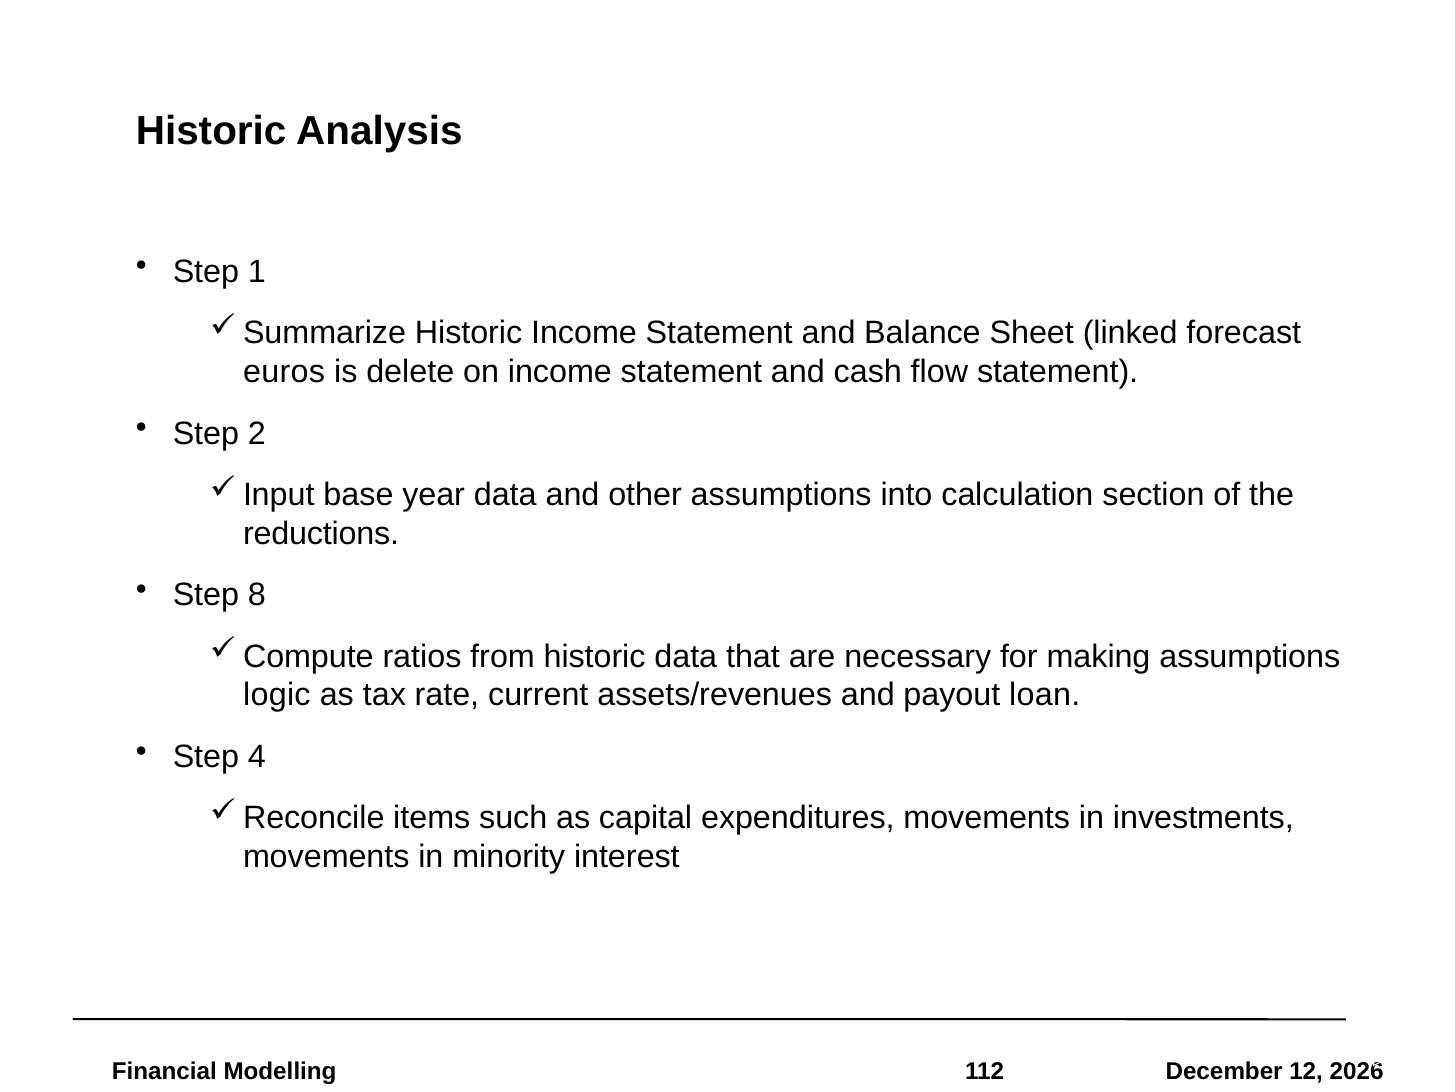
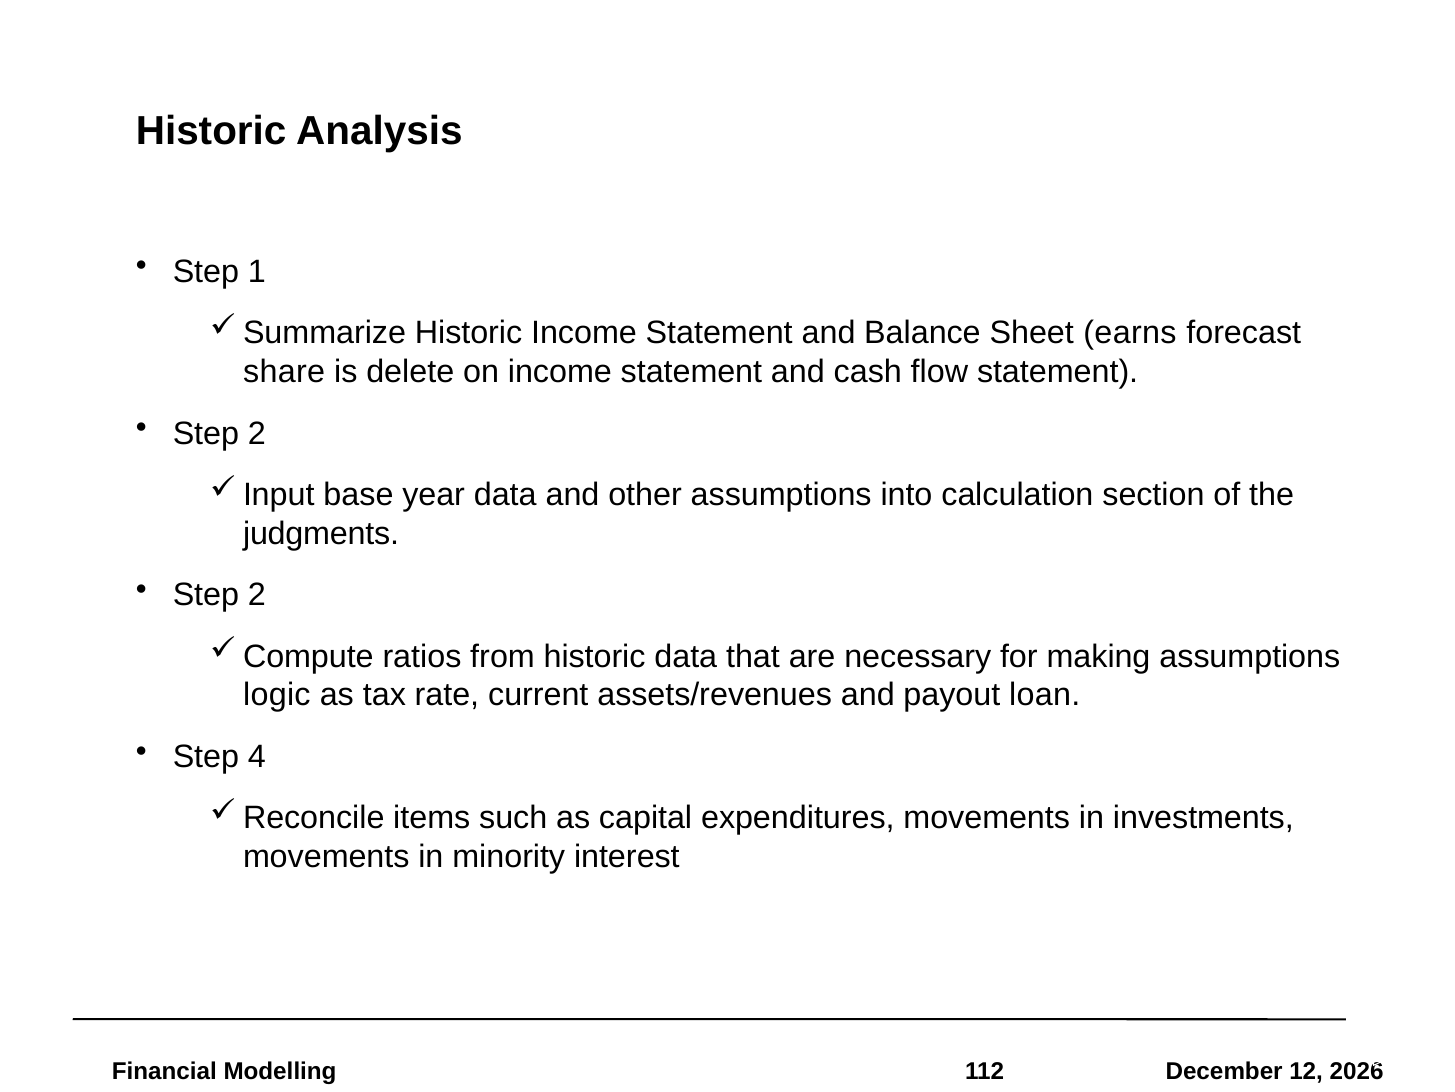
linked: linked -> earns (1130, 333)
euros: euros -> share (284, 372)
reductions: reductions -> judgments (321, 533)
8: 8 -> 2 (257, 595)
